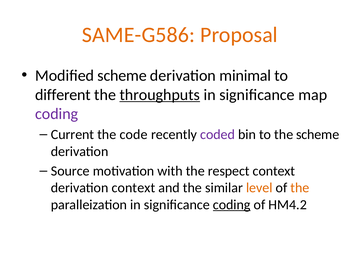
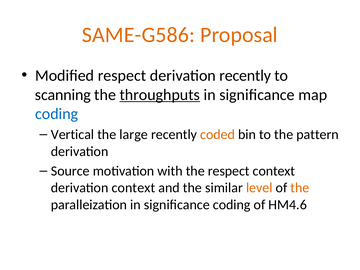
Modified scheme: scheme -> respect (122, 76)
derivation minimal: minimal -> recently (245, 76)
different: different -> scanning (63, 95)
coding colour: purple -> blue (57, 114)
Current: Current -> Vertical (73, 135)
code: code -> large (134, 135)
coded colour: purple -> orange (218, 135)
the scheme: scheme -> pattern (318, 135)
coding underline: present -> none (232, 205)
HM4.2: HM4.2 -> HM4.6 (288, 205)
